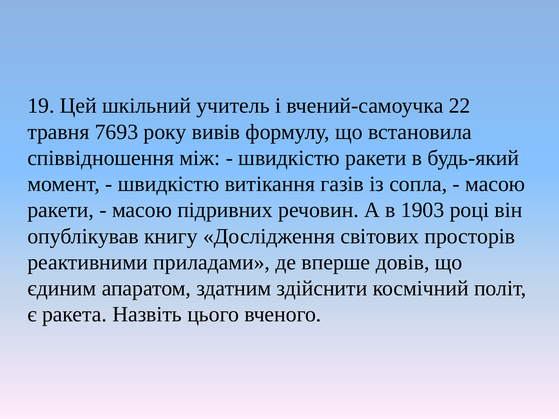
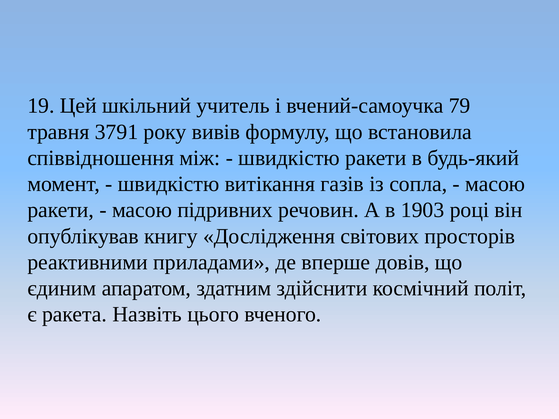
22: 22 -> 79 (460, 106)
7693: 7693 -> 3791 (117, 132)
